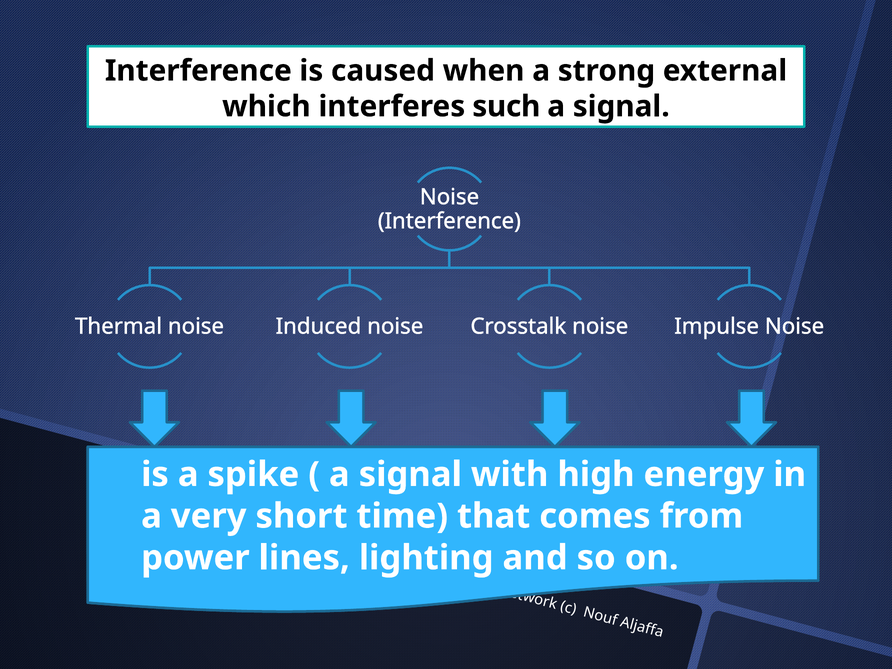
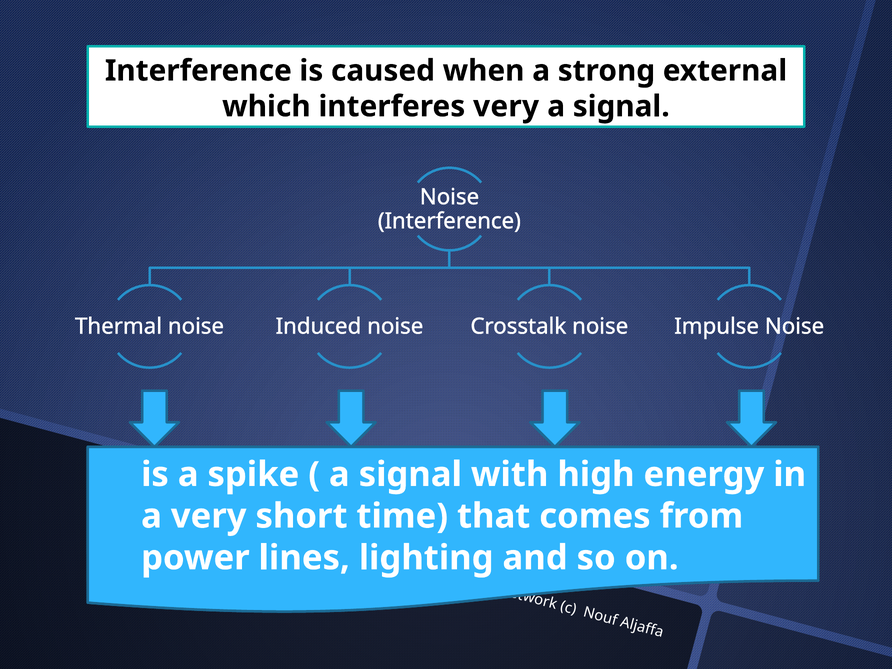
interferes such: such -> very (506, 106)
